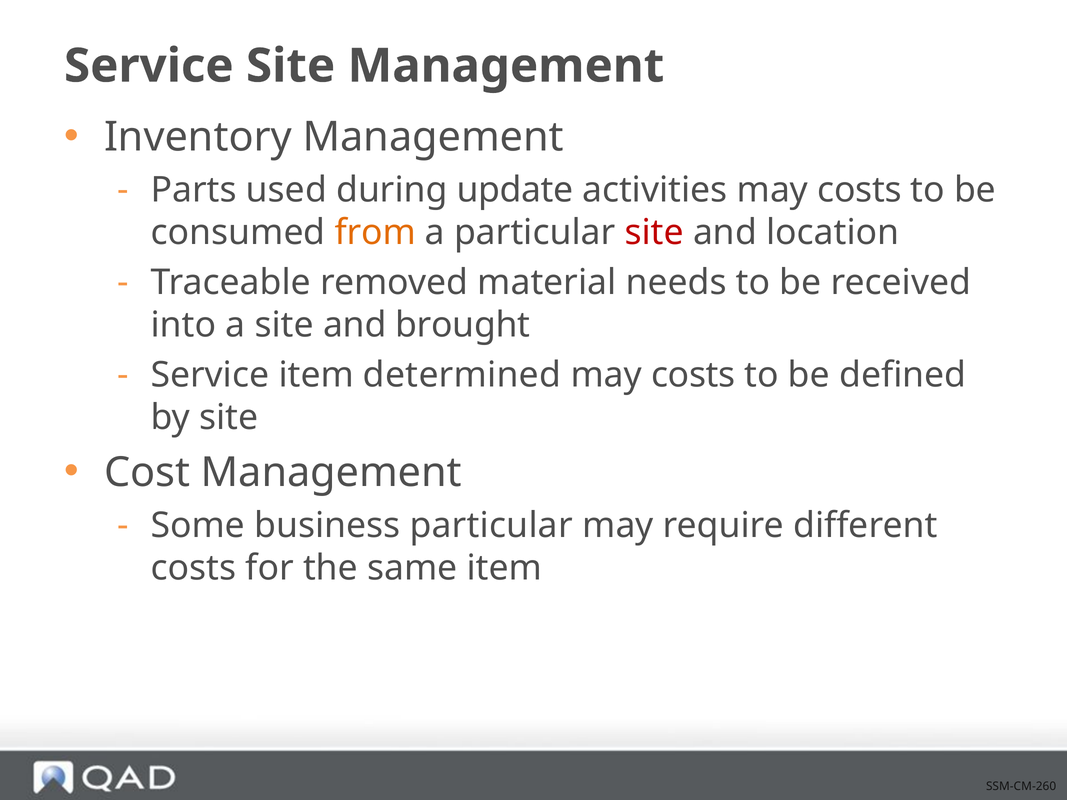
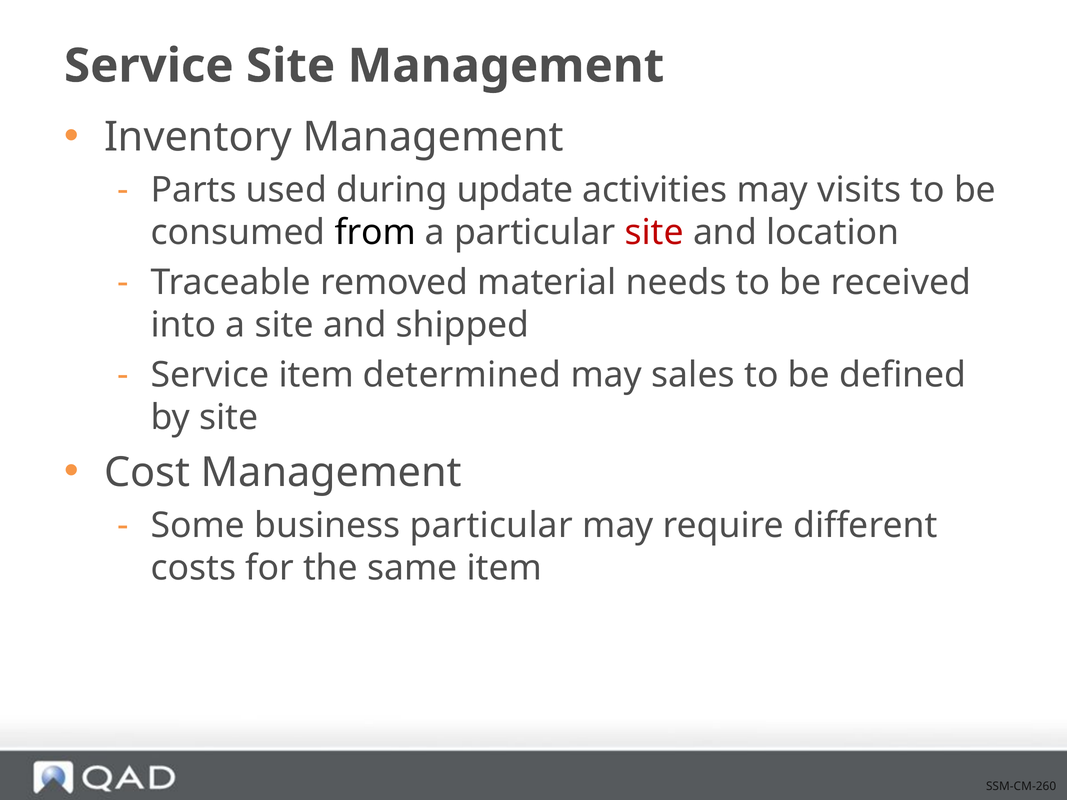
activities may costs: costs -> visits (859, 190)
from colour: orange -> black (375, 233)
brought: brought -> shipped (463, 325)
costs: costs -> sales (693, 375)
